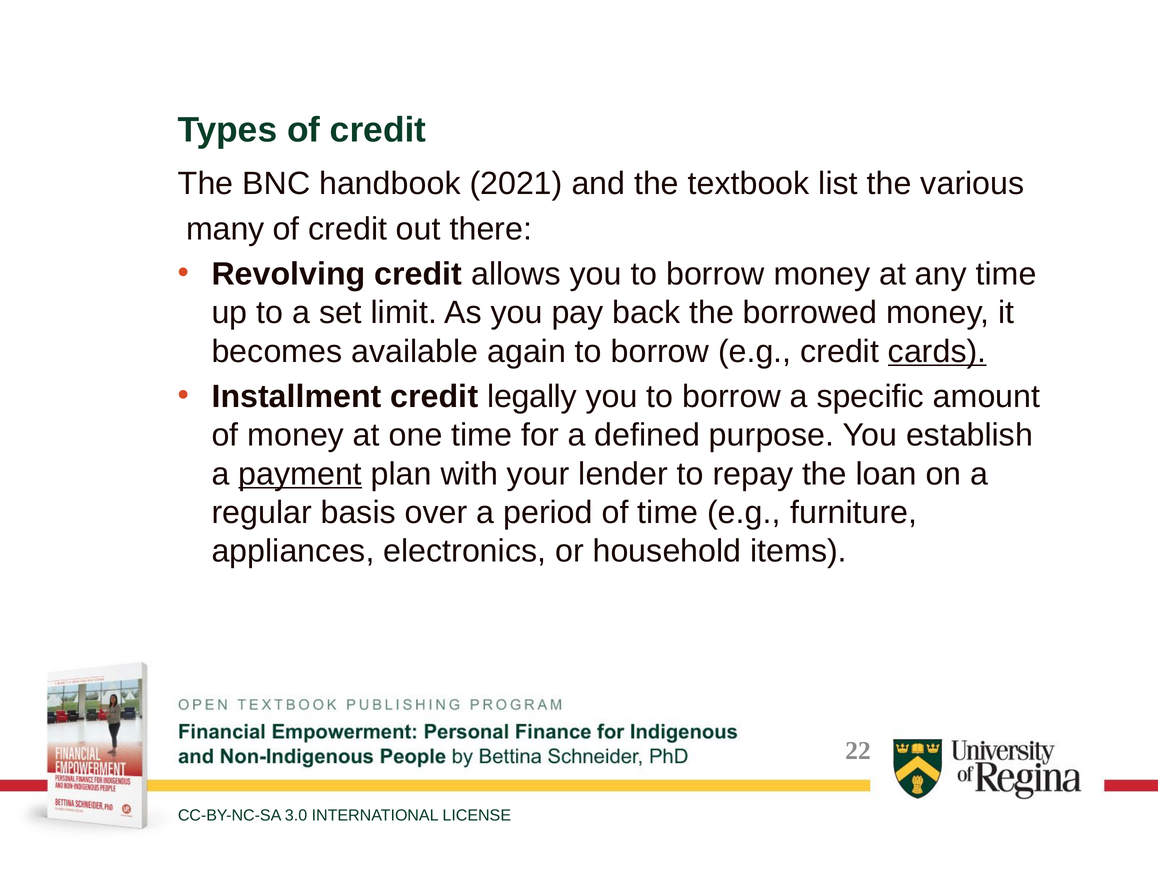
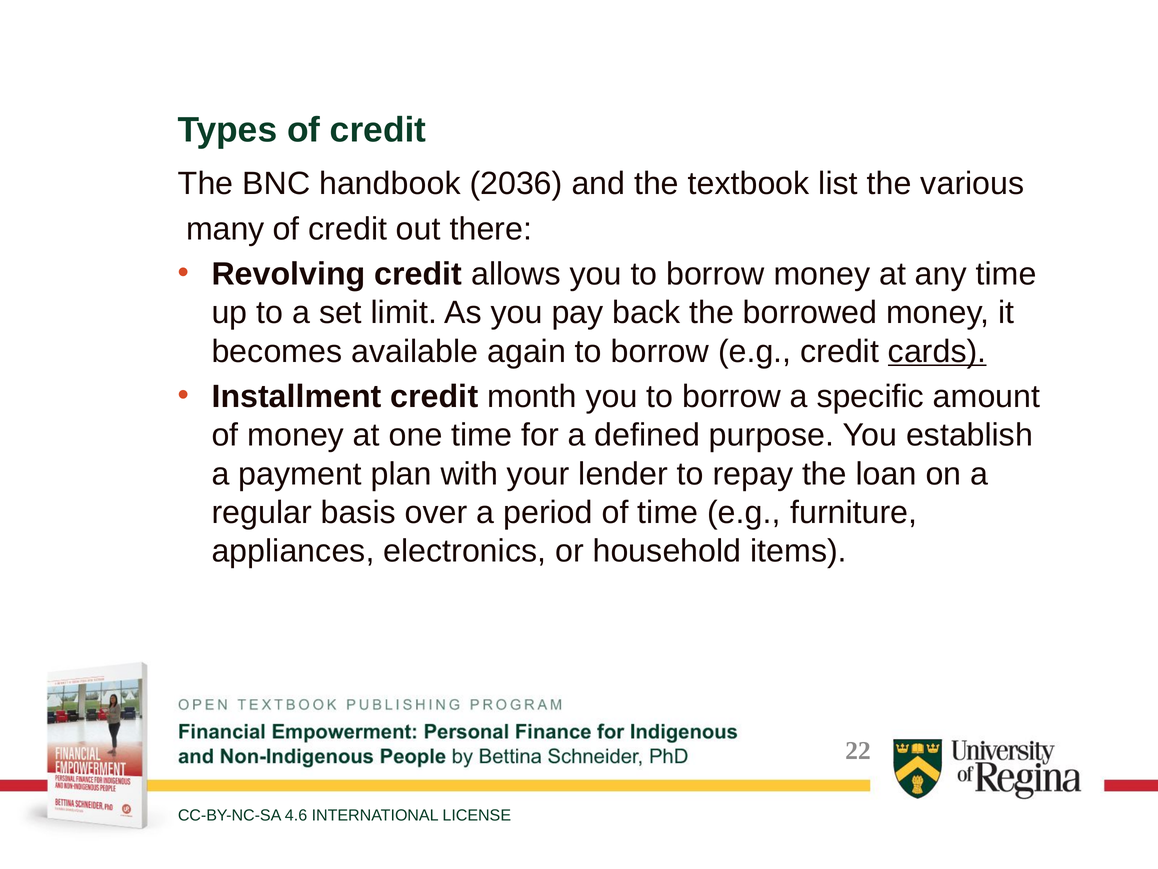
2021: 2021 -> 2036 (516, 184)
legally: legally -> month (532, 396)
payment underline: present -> none (300, 474)
3.0: 3.0 -> 4.6 (296, 815)
